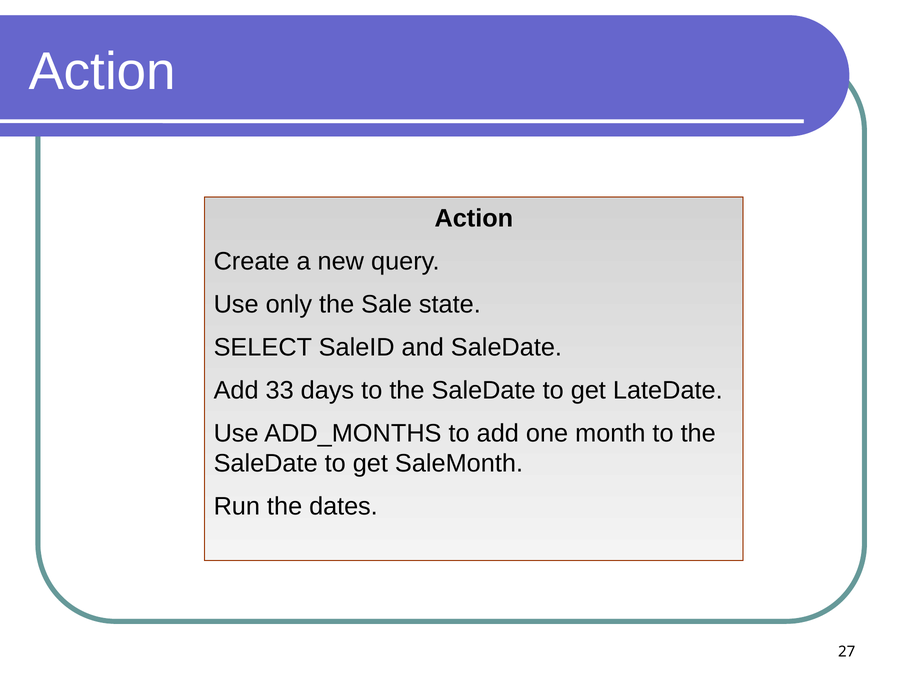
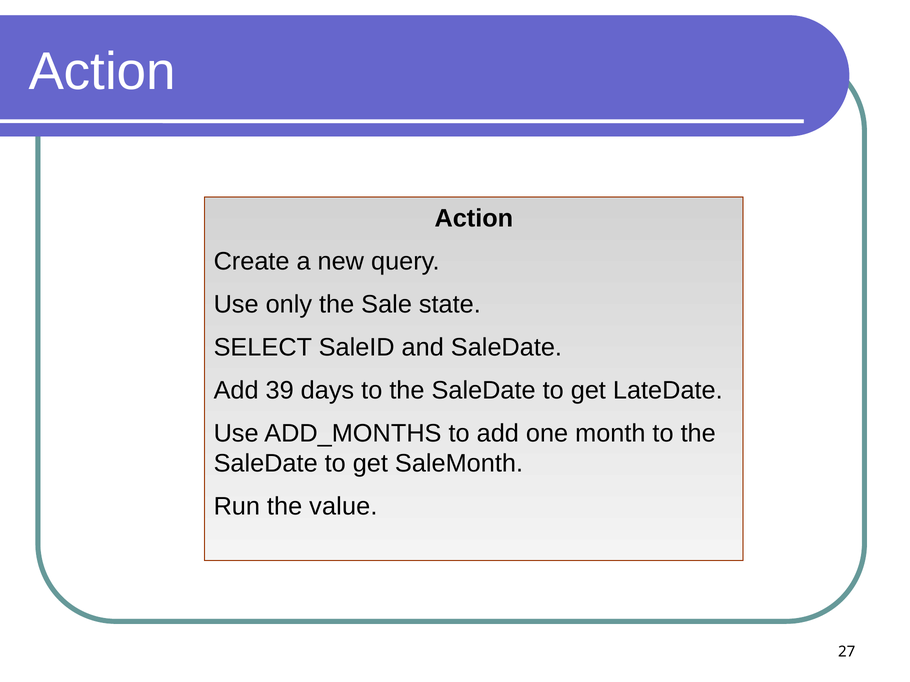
33: 33 -> 39 (280, 391)
dates: dates -> value (343, 507)
